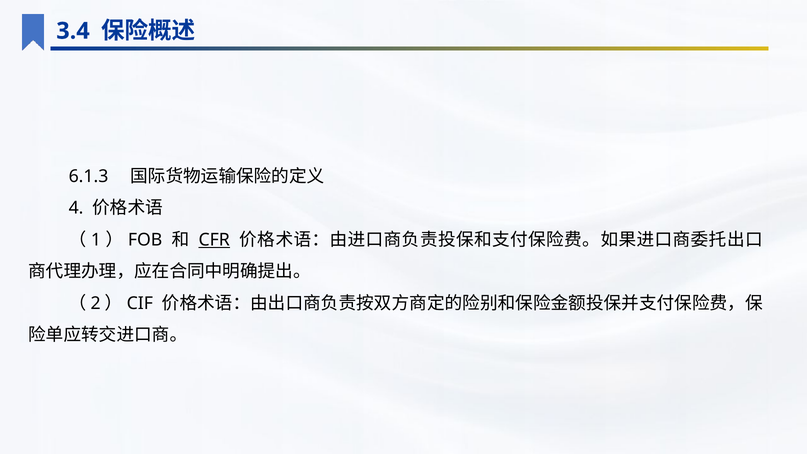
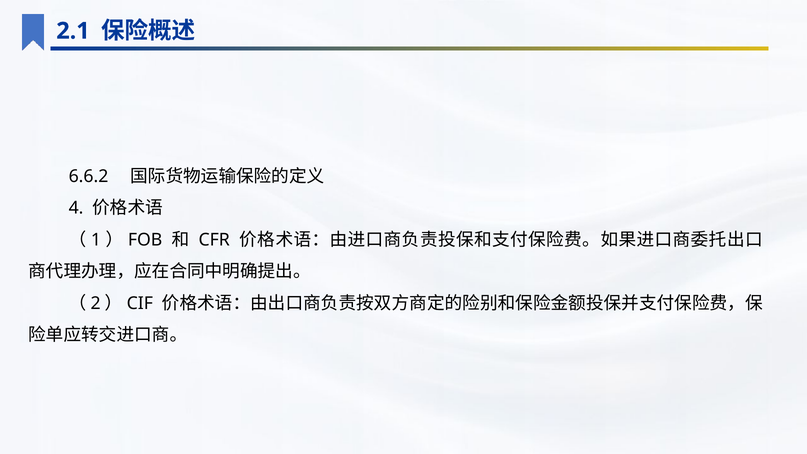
3.4: 3.4 -> 2.1 (73, 31)
6.1.3: 6.1.3 -> 6.6.2 (89, 176)
CFR underline: present -> none (214, 240)
